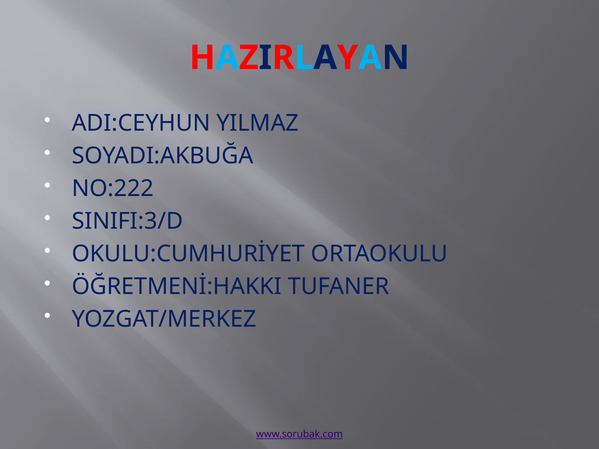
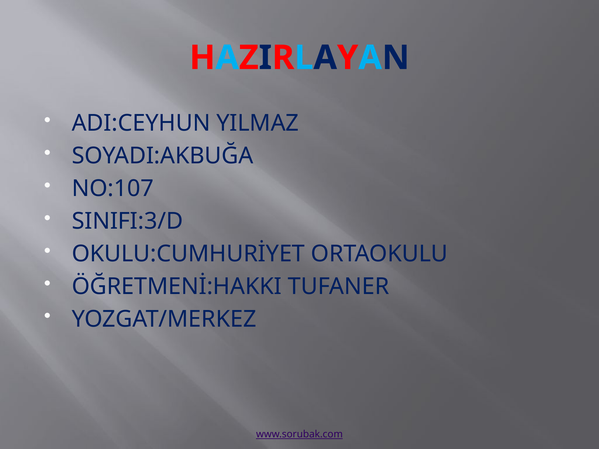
NO:222: NO:222 -> NO:107 (113, 189)
